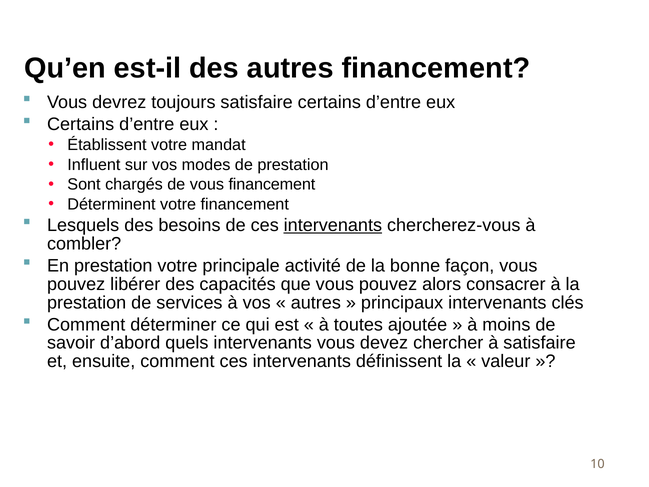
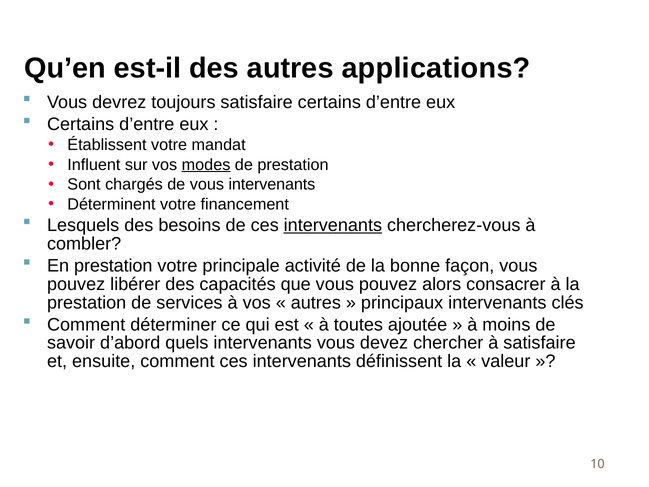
autres financement: financement -> applications (436, 68)
modes underline: none -> present (206, 165)
vous financement: financement -> intervenants (272, 184)
